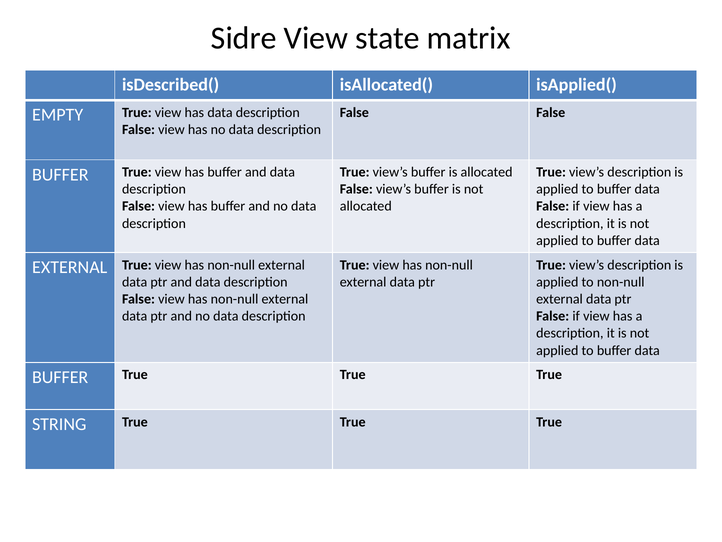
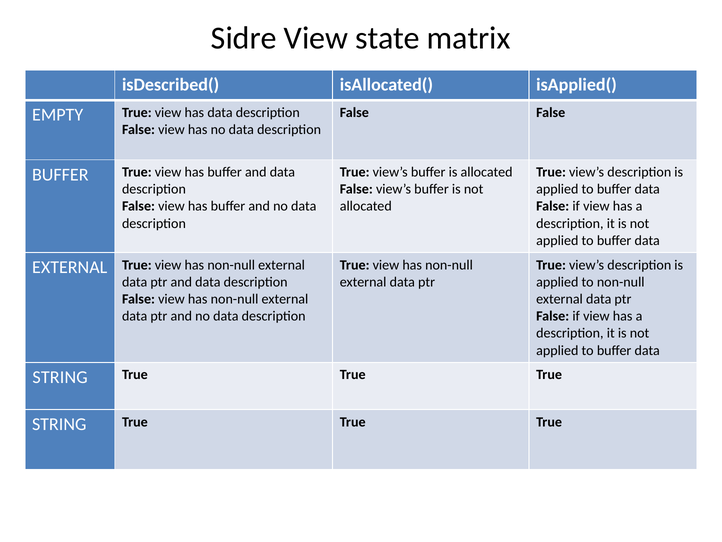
BUFFER: BUFFER -> STRING (60, 377)
